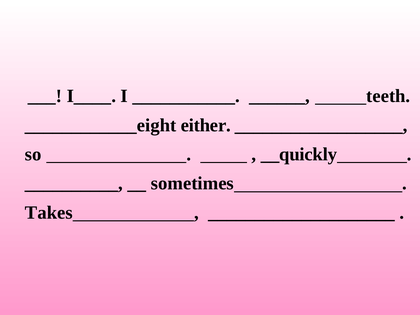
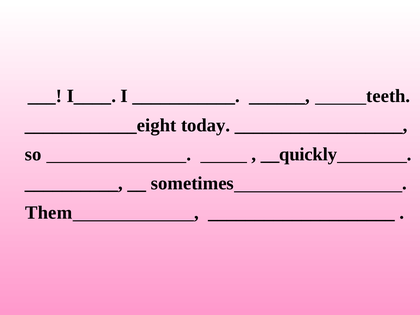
either: either -> today (206, 125)
Takes: Takes -> Them (49, 213)
